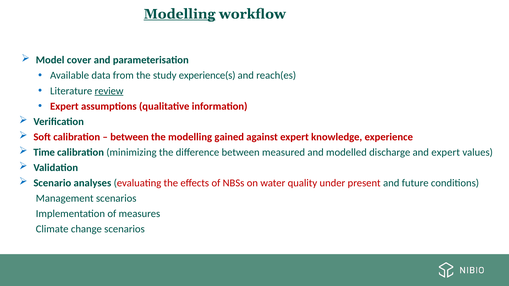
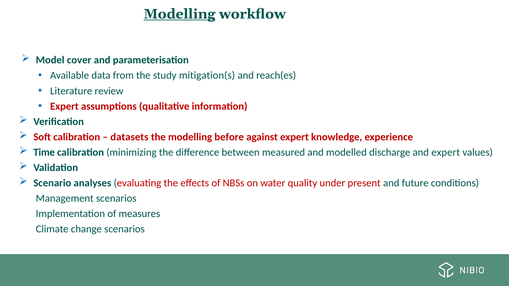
experience(s: experience(s -> mitigation(s (207, 76)
review underline: present -> none (109, 91)
between: between -> datasets (129, 137)
gained: gained -> before (229, 137)
